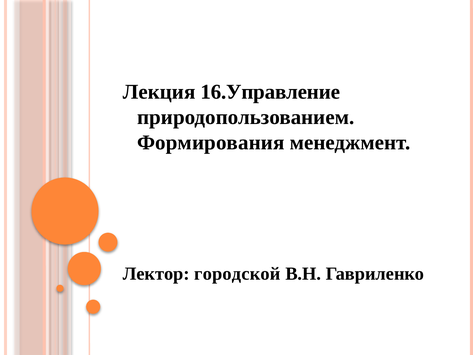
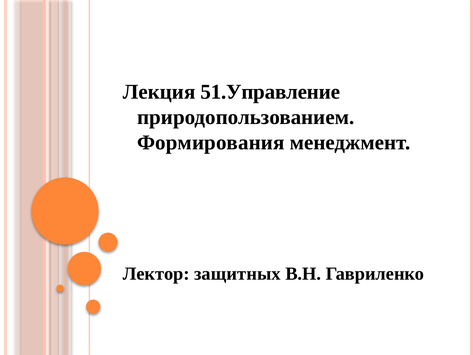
16.Управление: 16.Управление -> 51.Управление (270, 92)
городской: городской -> защитных (237, 274)
